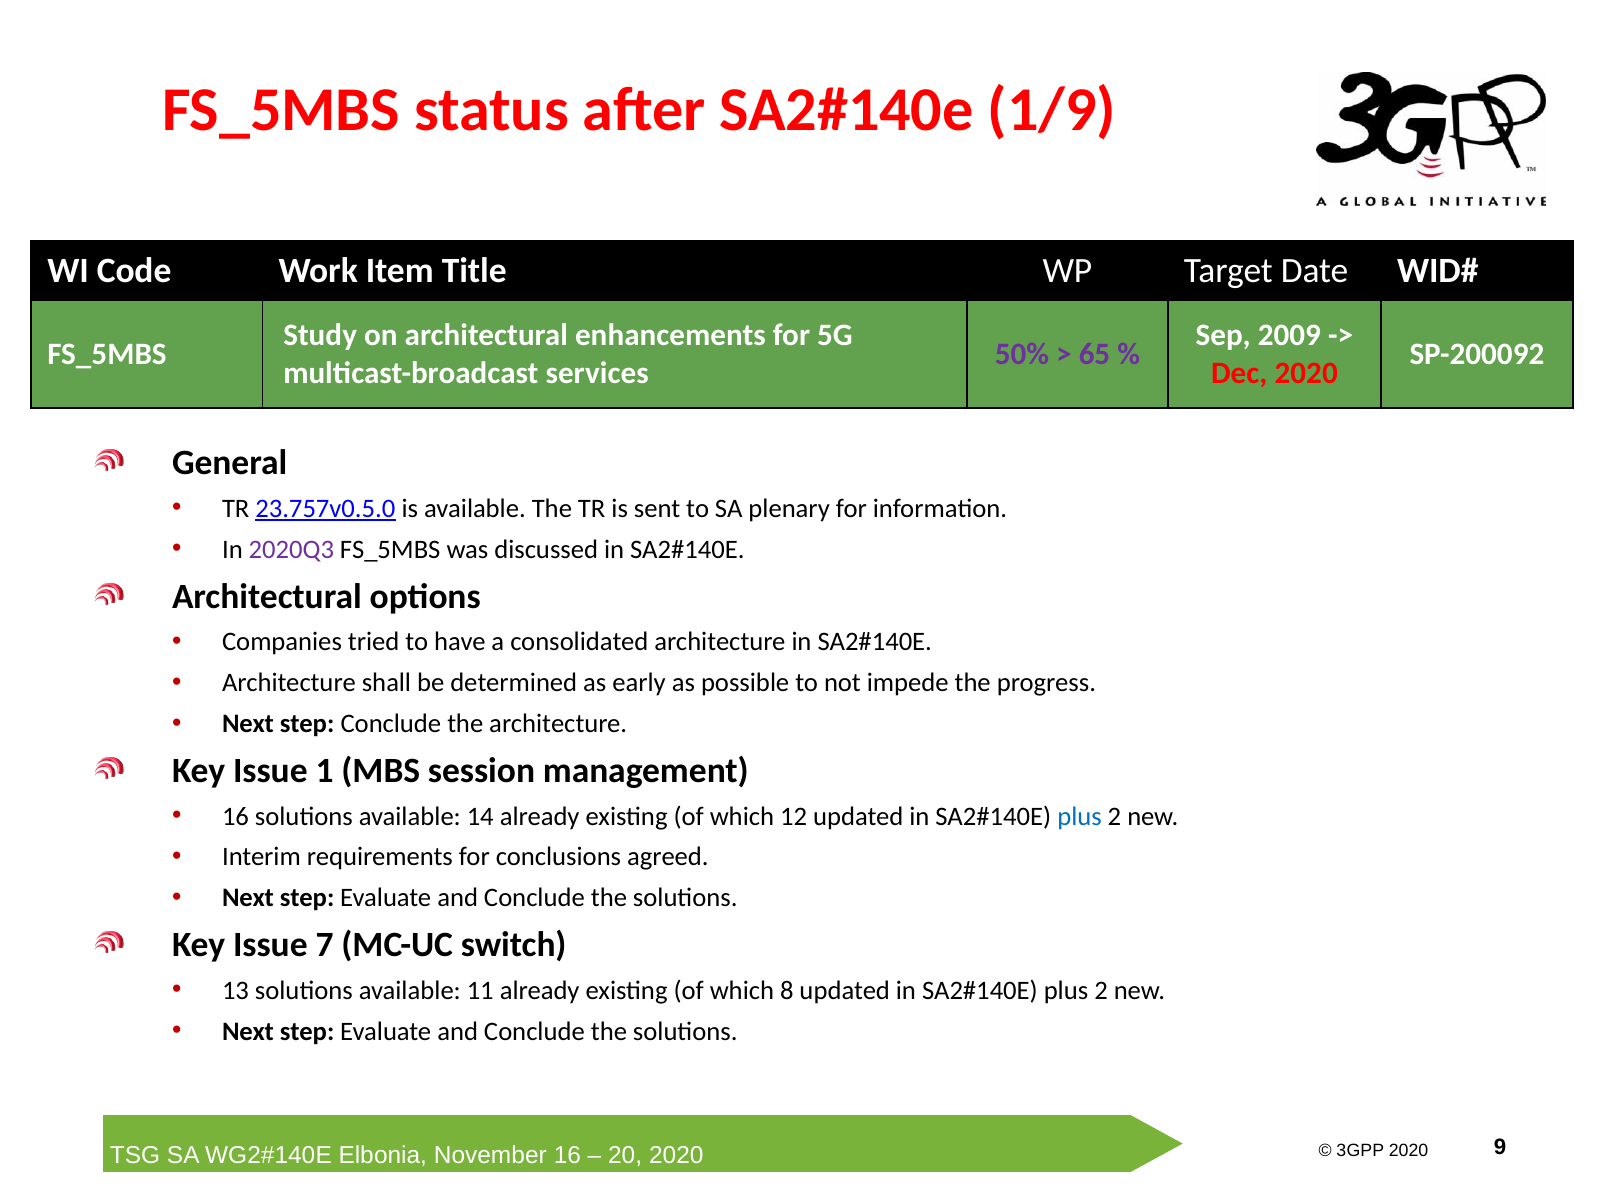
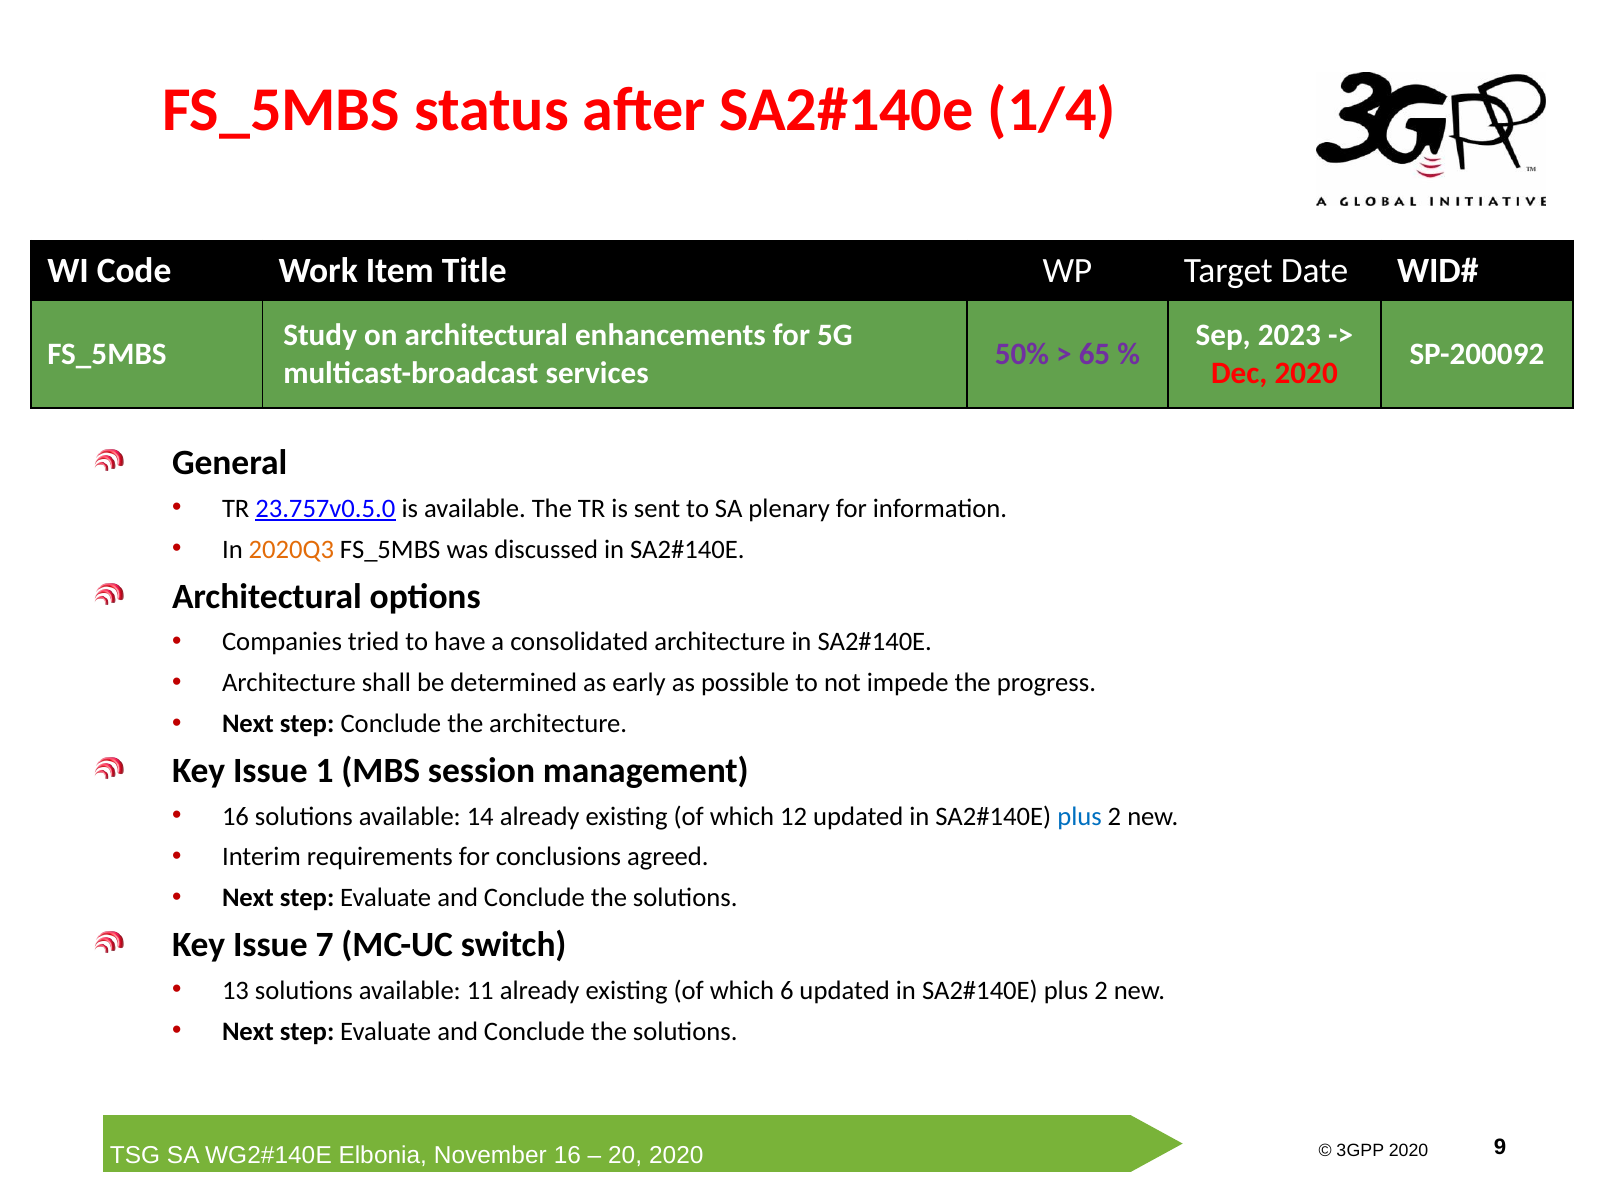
1/9: 1/9 -> 1/4 (1052, 110)
2009: 2009 -> 2023 (1289, 335)
2020Q3 colour: purple -> orange (291, 550)
8: 8 -> 6 (787, 990)
